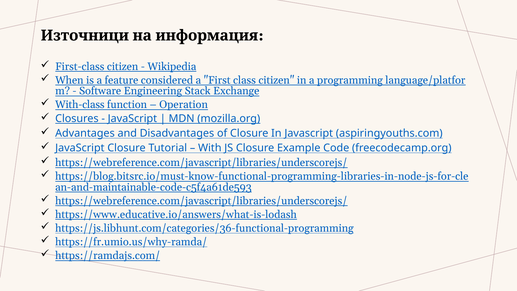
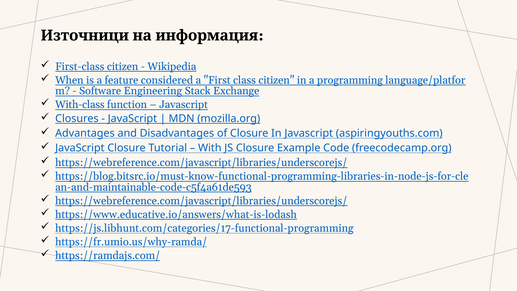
Operation: Operation -> Javascript (184, 105)
https://js.libhunt.com/categories/36-functional-programming: https://js.libhunt.com/categories/36-functional-programming -> https://js.libhunt.com/categories/17-functional-programming (204, 228)
